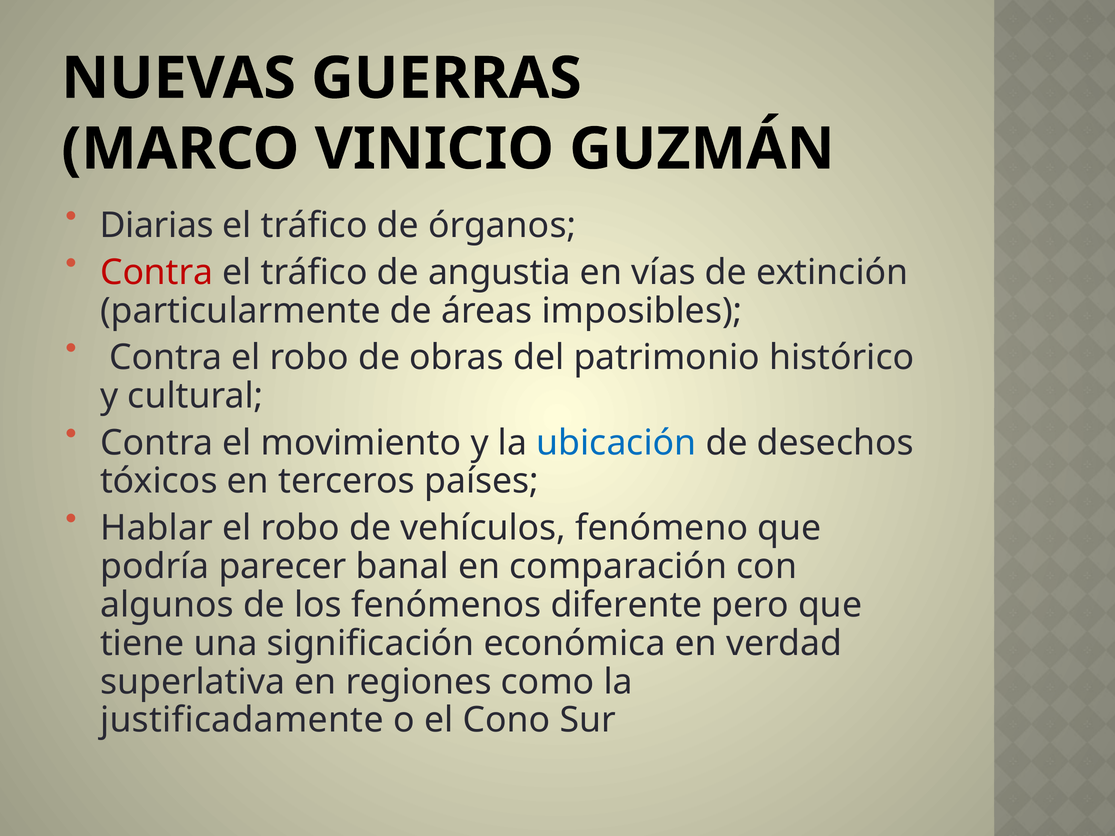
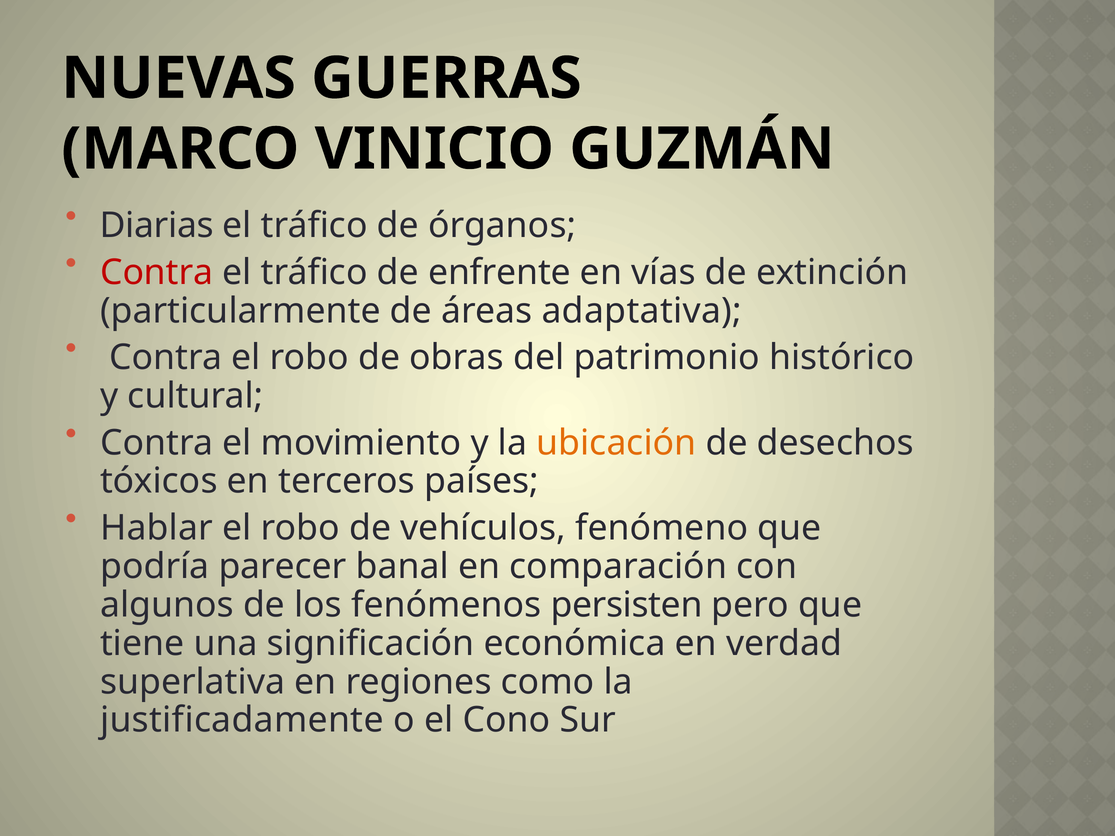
angustia: angustia -> enfrente (500, 272)
imposibles: imposibles -> adaptativa (642, 311)
ubicación colour: blue -> orange (616, 443)
diferente: diferente -> persisten (627, 605)
